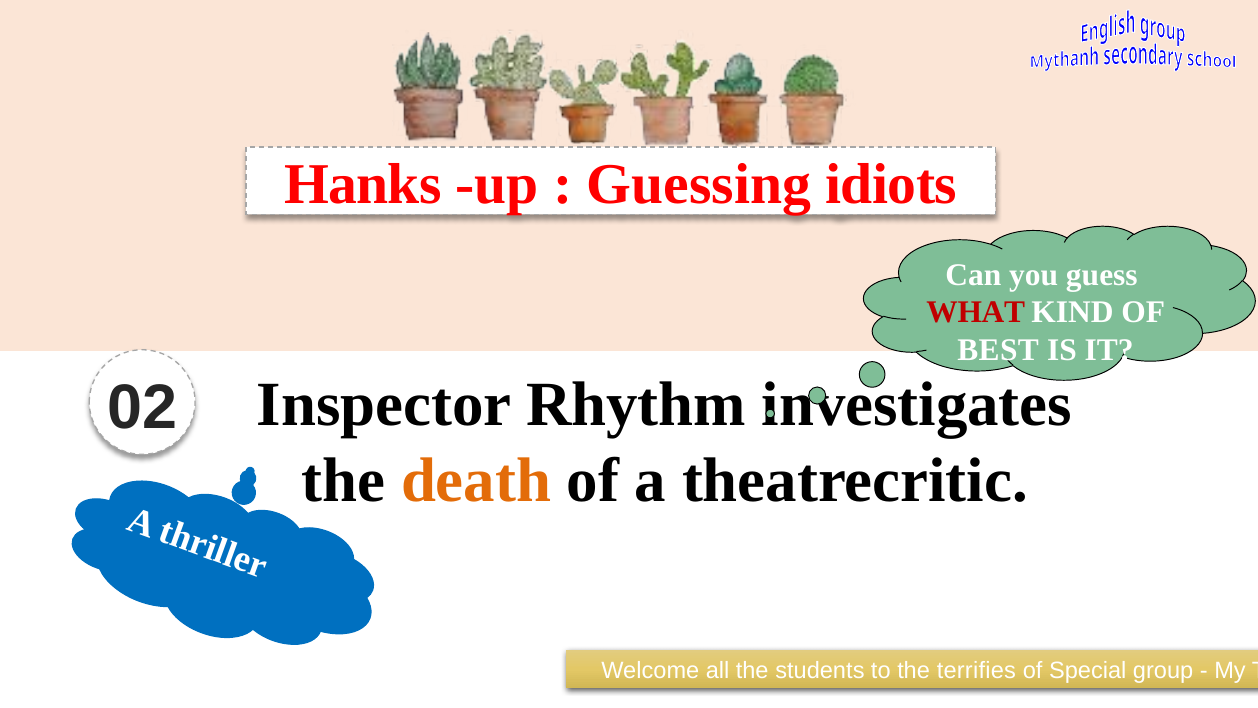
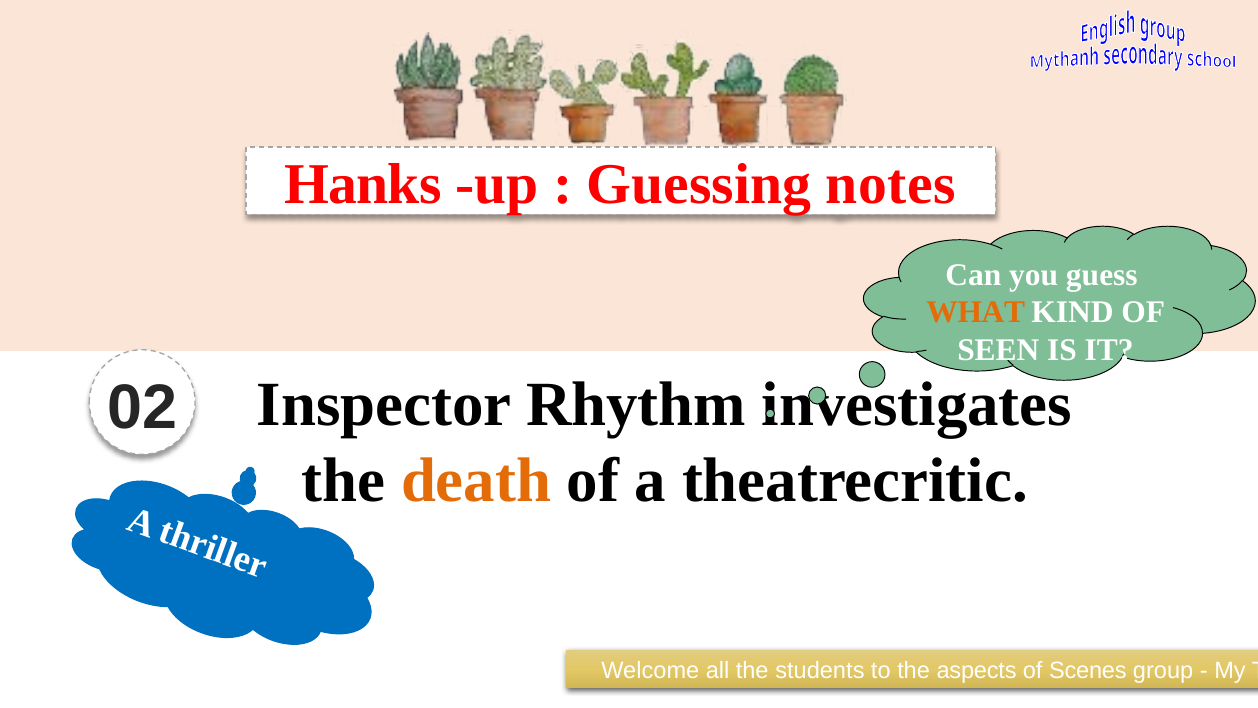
idiots: idiots -> notes (891, 185)
WHAT colour: red -> orange (976, 312)
BEST: BEST -> SEEN (998, 350)
terrifies: terrifies -> aspects (977, 670)
Special: Special -> Scenes (1088, 670)
